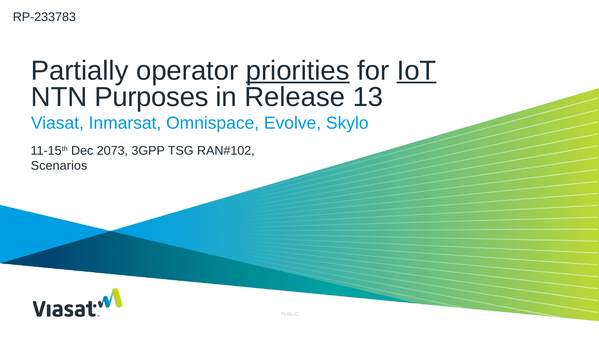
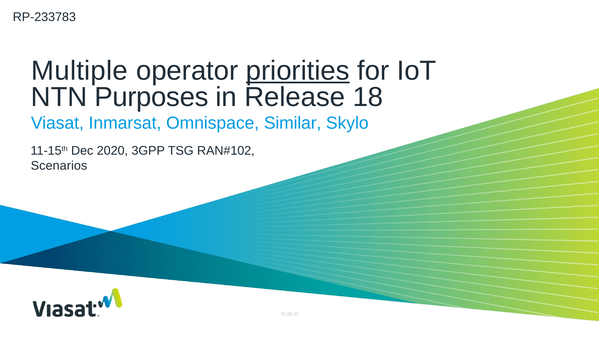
Partially: Partially -> Multiple (80, 71)
IoT underline: present -> none (417, 71)
13: 13 -> 18 (368, 97)
Evolve: Evolve -> Similar (293, 123)
2073: 2073 -> 2020 (112, 151)
